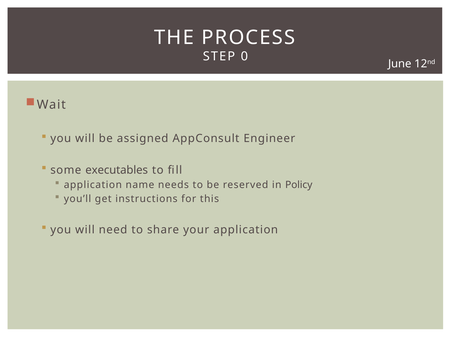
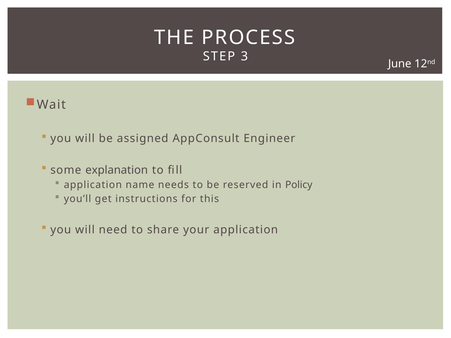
0: 0 -> 3 (244, 56)
executables: executables -> explanation (117, 170)
